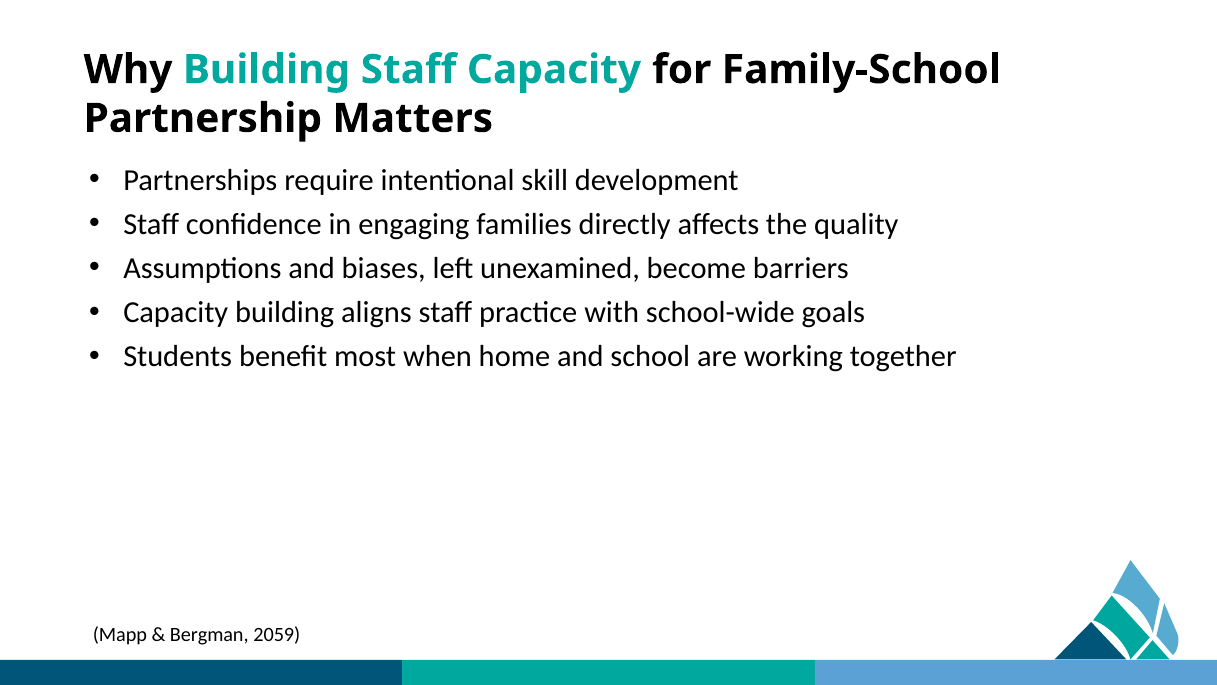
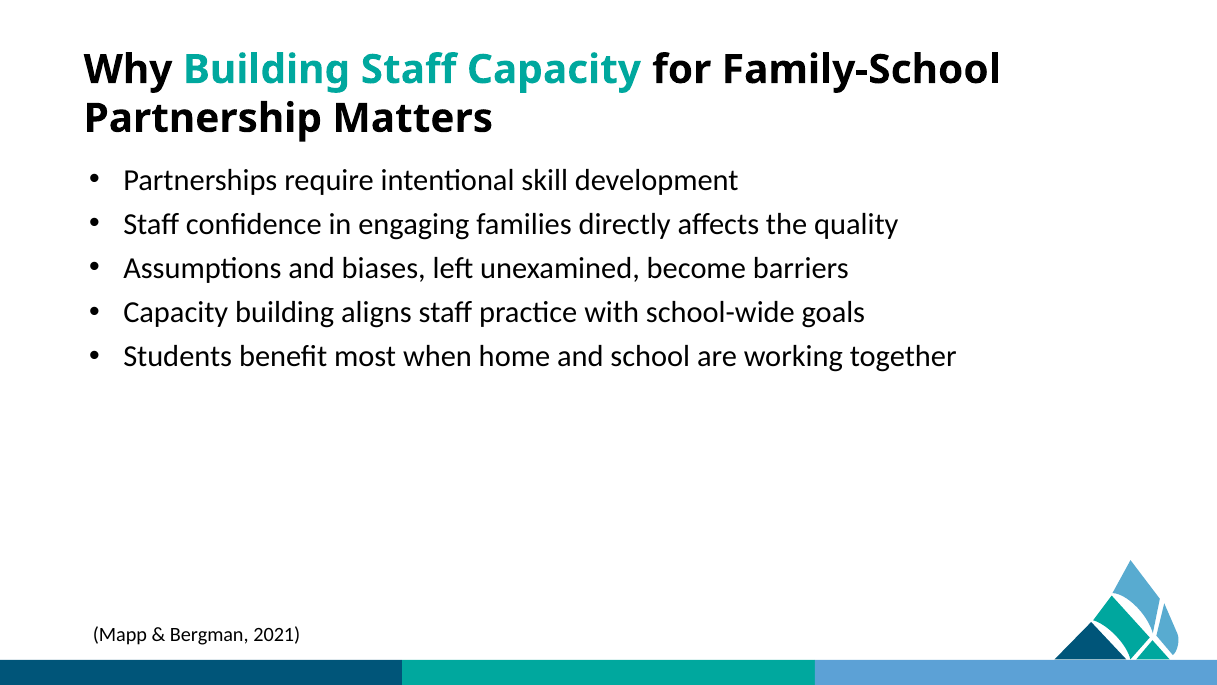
2059: 2059 -> 2021 (277, 635)
